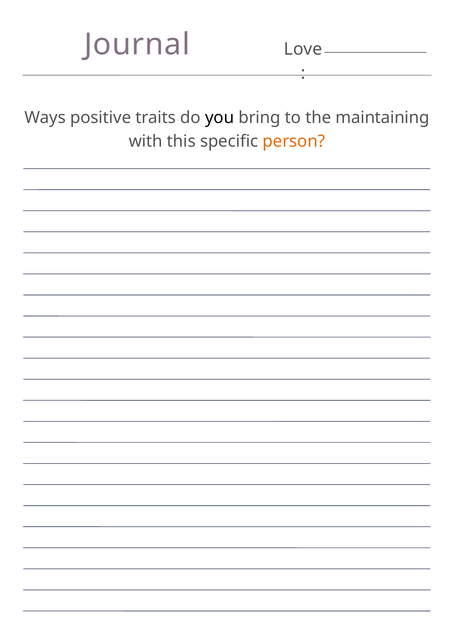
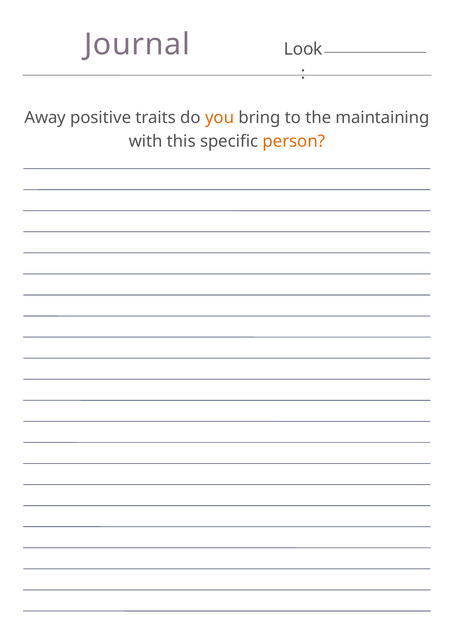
Love: Love -> Look (303, 49)
Ways: Ways -> Away (45, 118)
you colour: black -> orange (220, 118)
